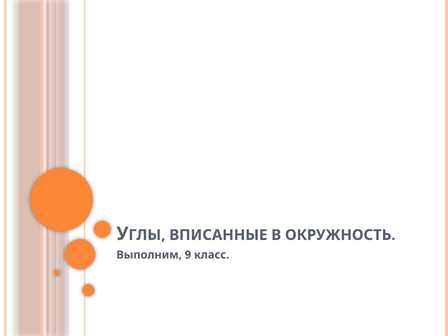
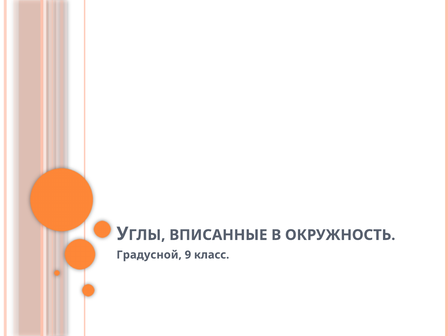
Выполним: Выполним -> Градусной (149, 255)
